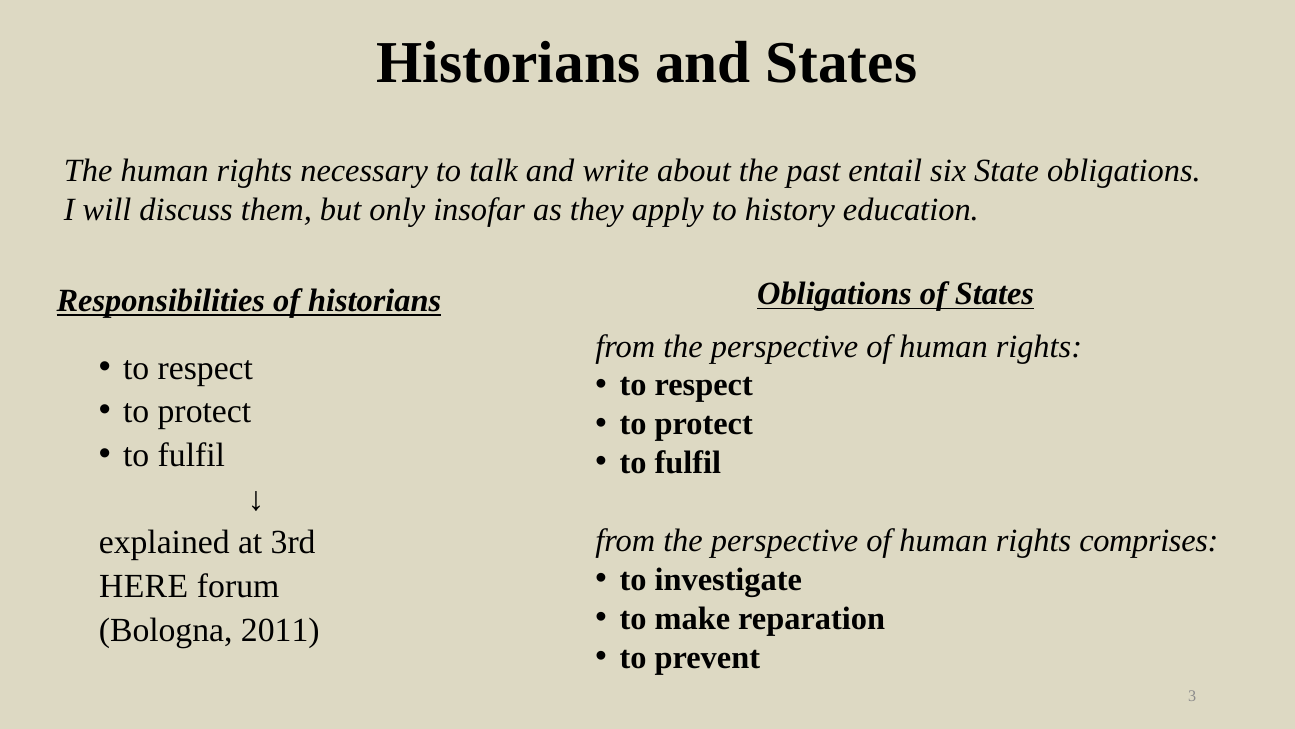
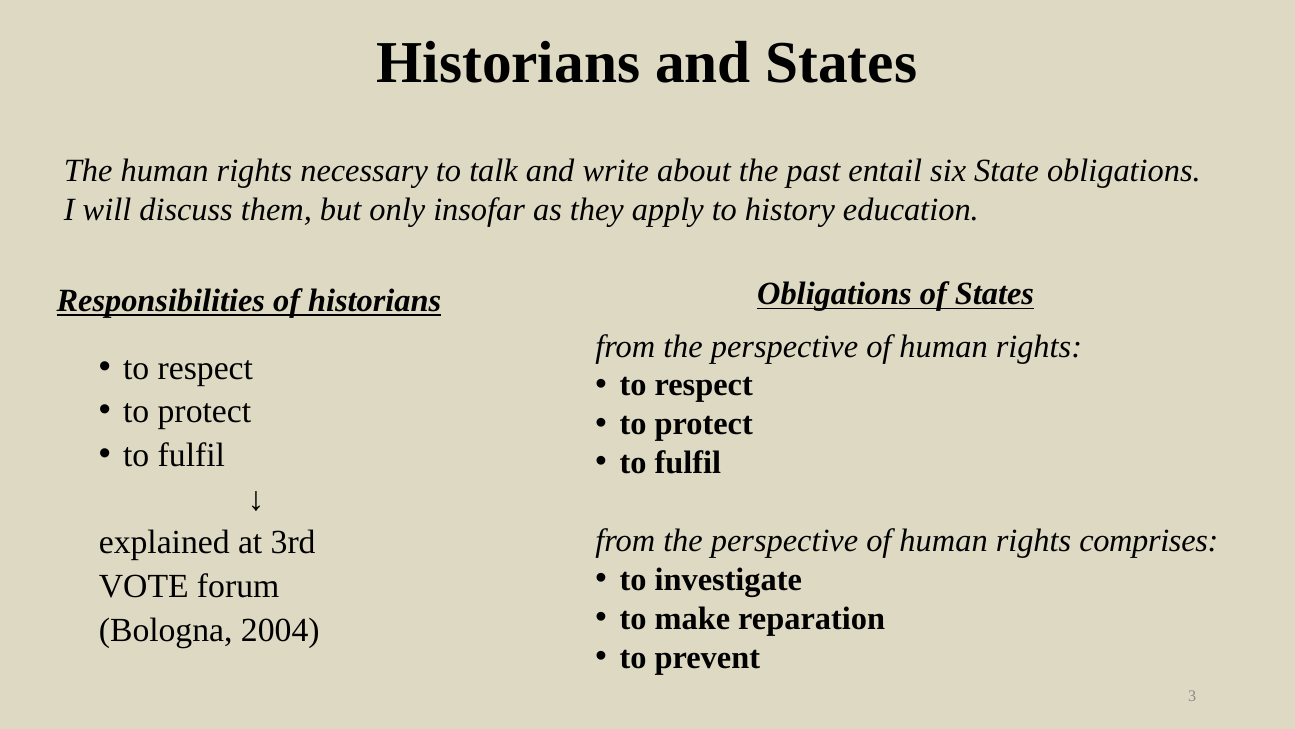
HERE: HERE -> VOTE (144, 586)
2011: 2011 -> 2004 (280, 630)
